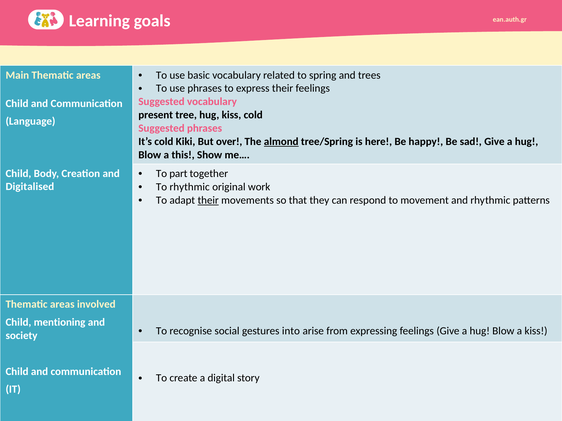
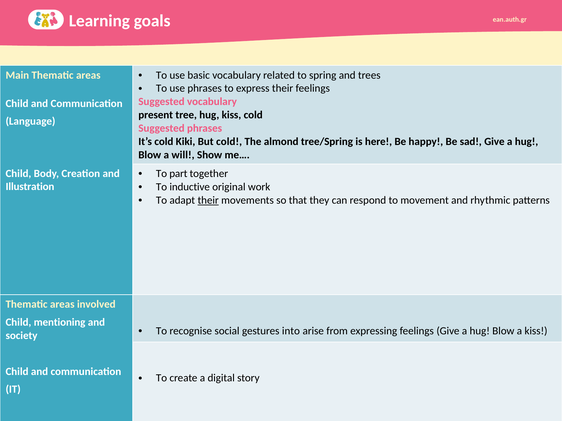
But over: over -> cold (229, 142)
almond underline: present -> none (281, 142)
this: this -> will (183, 155)
To rhythmic: rhythmic -> inductive (190, 187)
Digitalised: Digitalised -> Illustration (30, 187)
